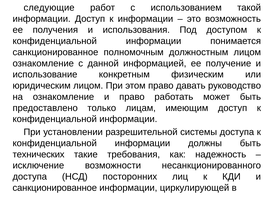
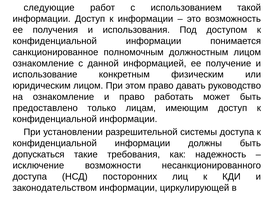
технических: технических -> допускаться (39, 154)
санкционированное: санкционированное -> законодательством (55, 187)
